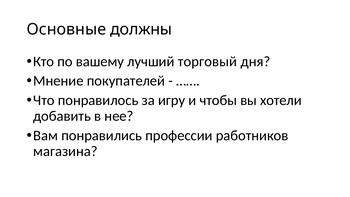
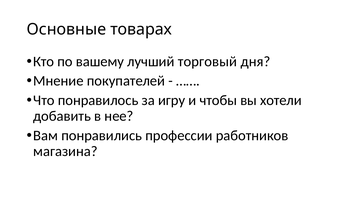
должны: должны -> товарах (141, 29)
